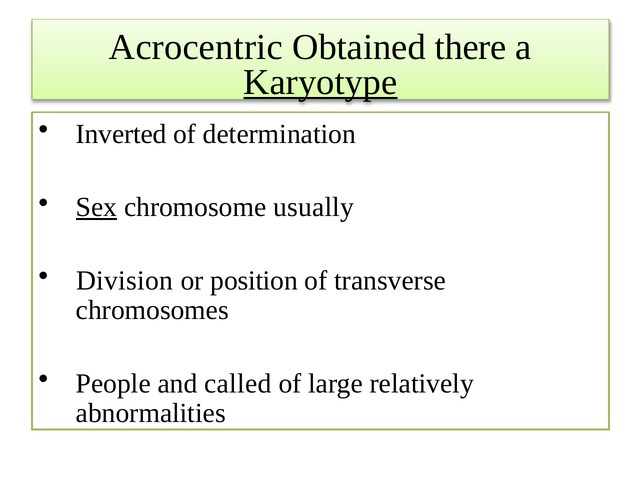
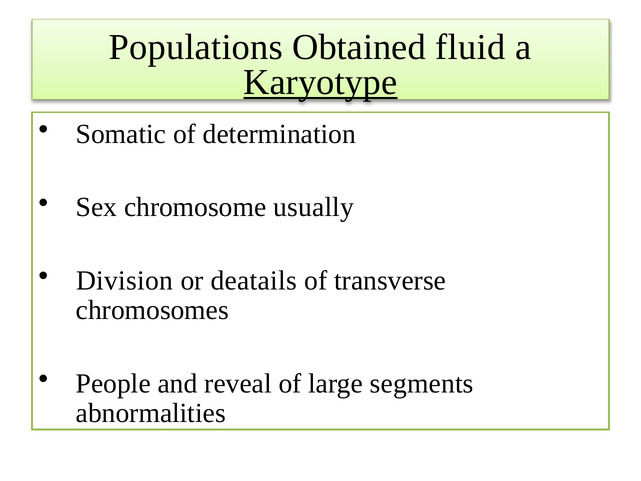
Acrocentric: Acrocentric -> Populations (196, 47)
there: there -> fluid (470, 47)
Inverted: Inverted -> Somatic (121, 134)
Sex underline: present -> none (97, 207)
position: position -> deatails (254, 280)
called: called -> reveal (238, 383)
relatively: relatively -> segments (422, 383)
